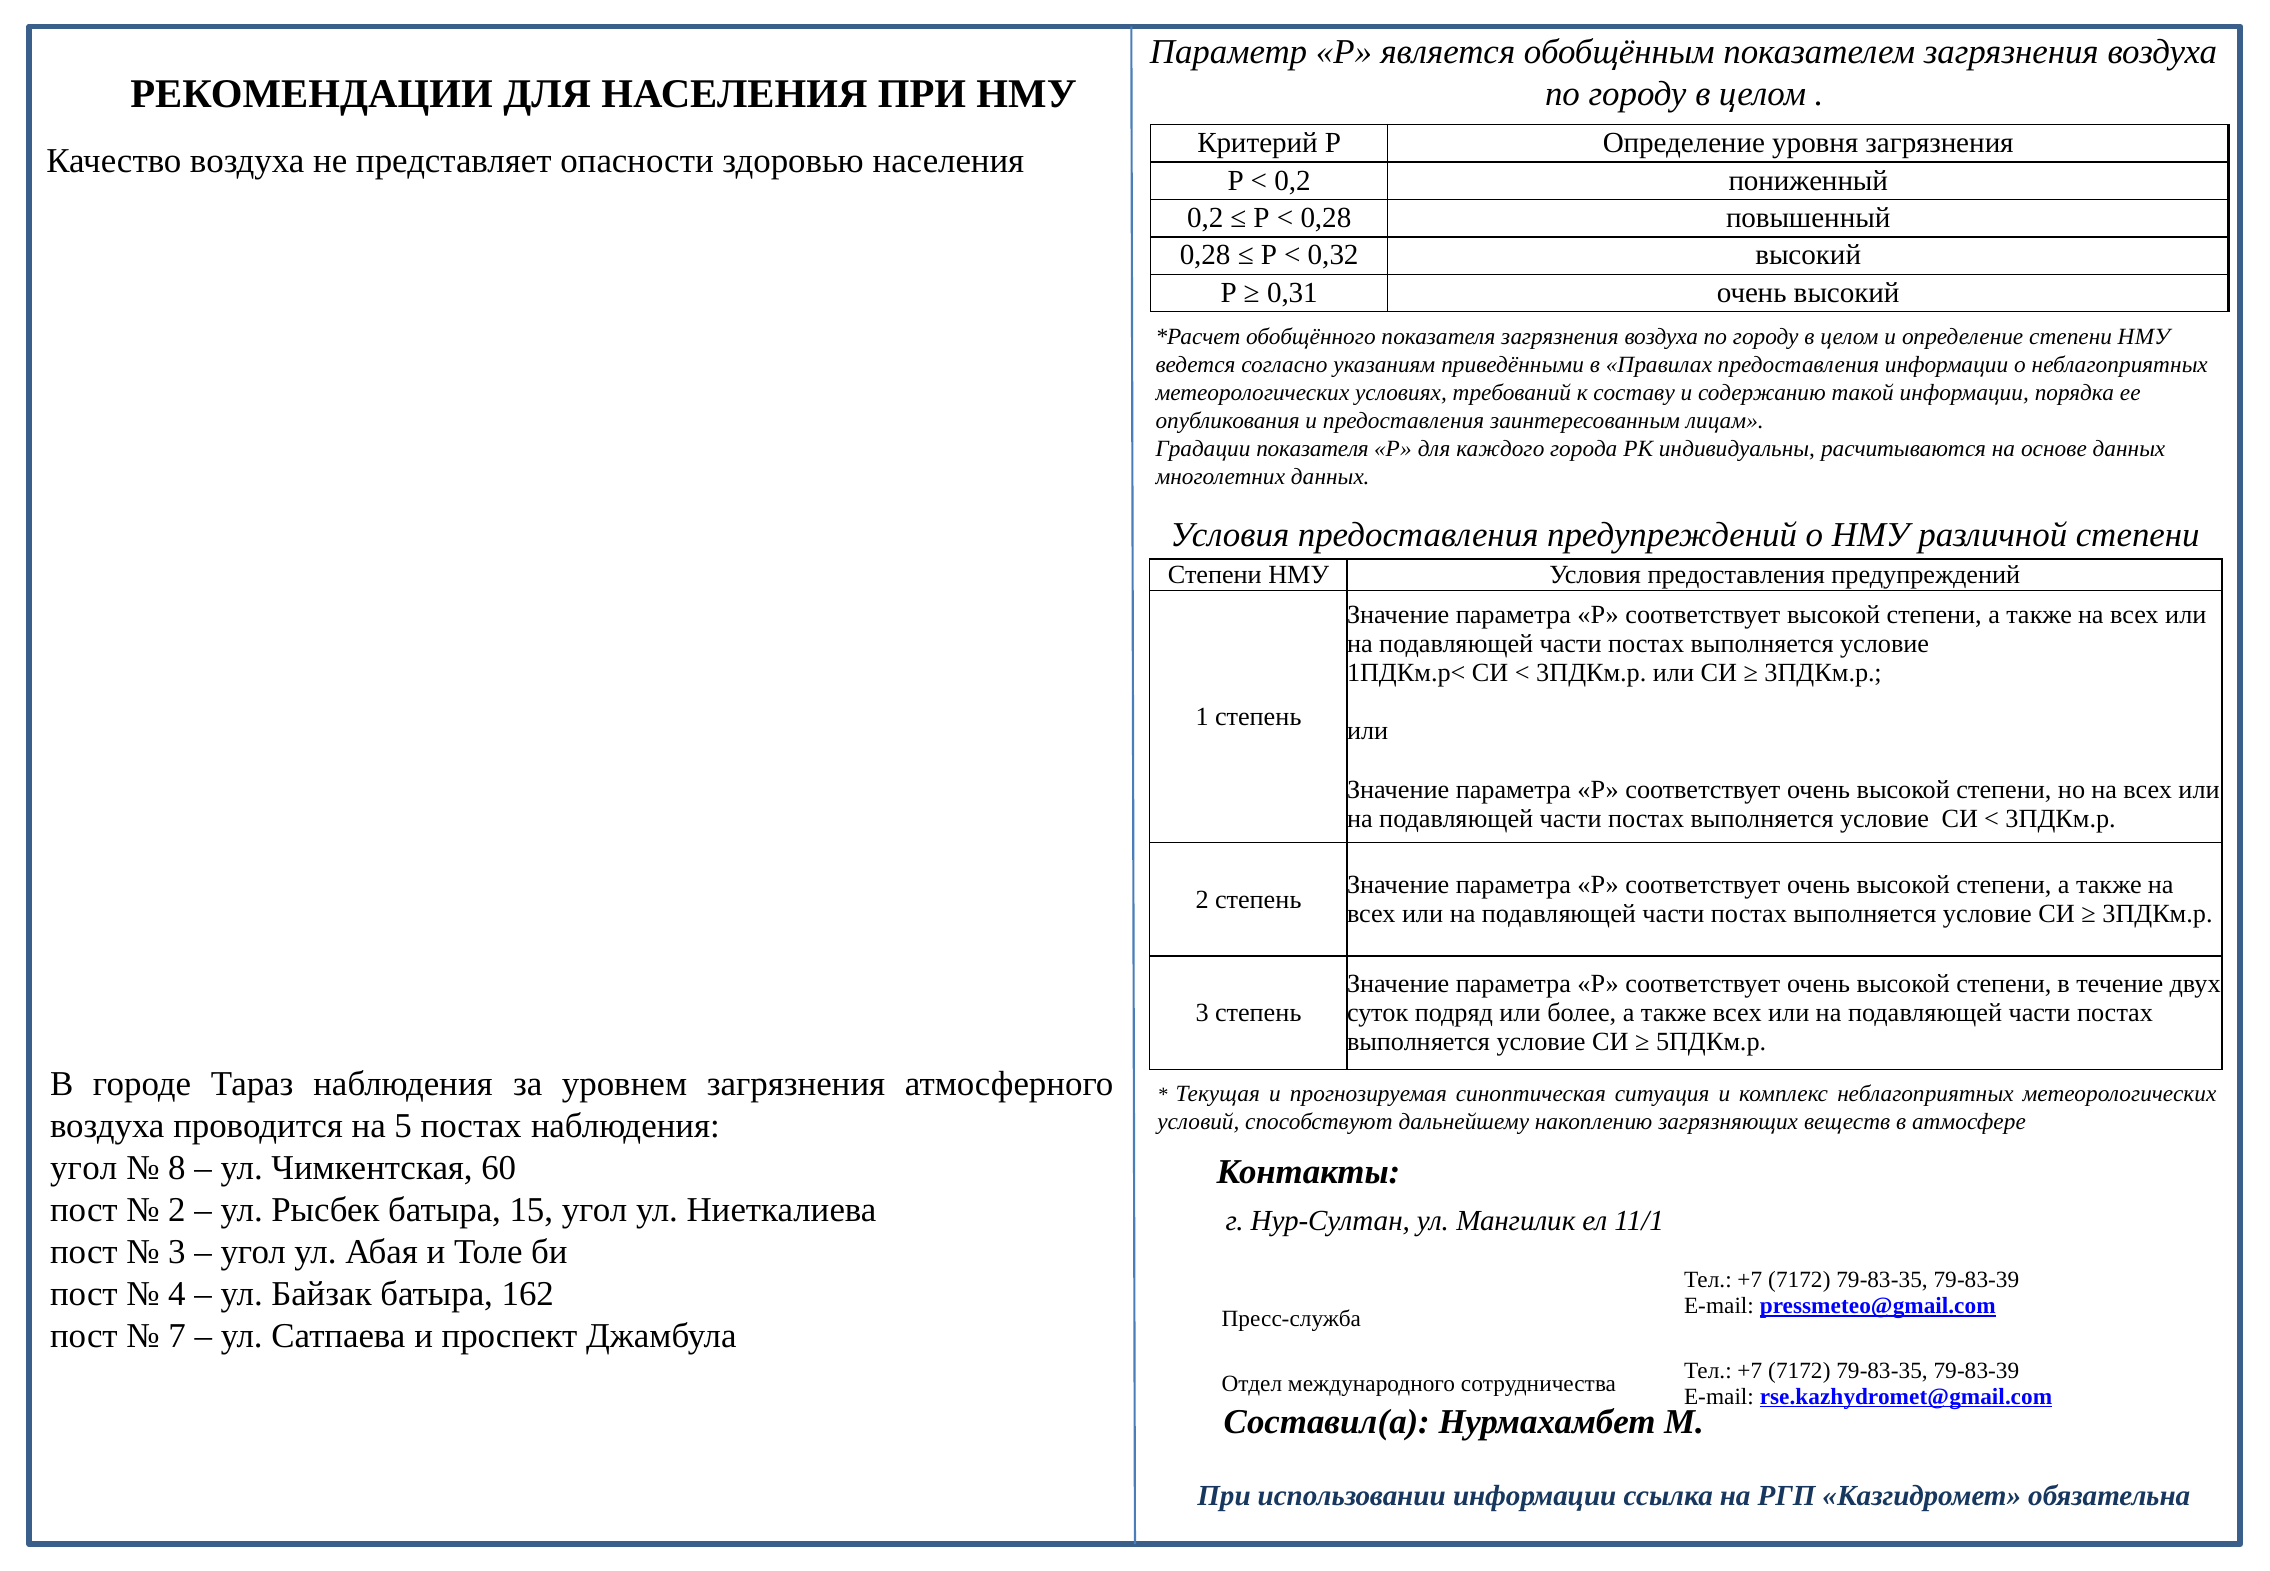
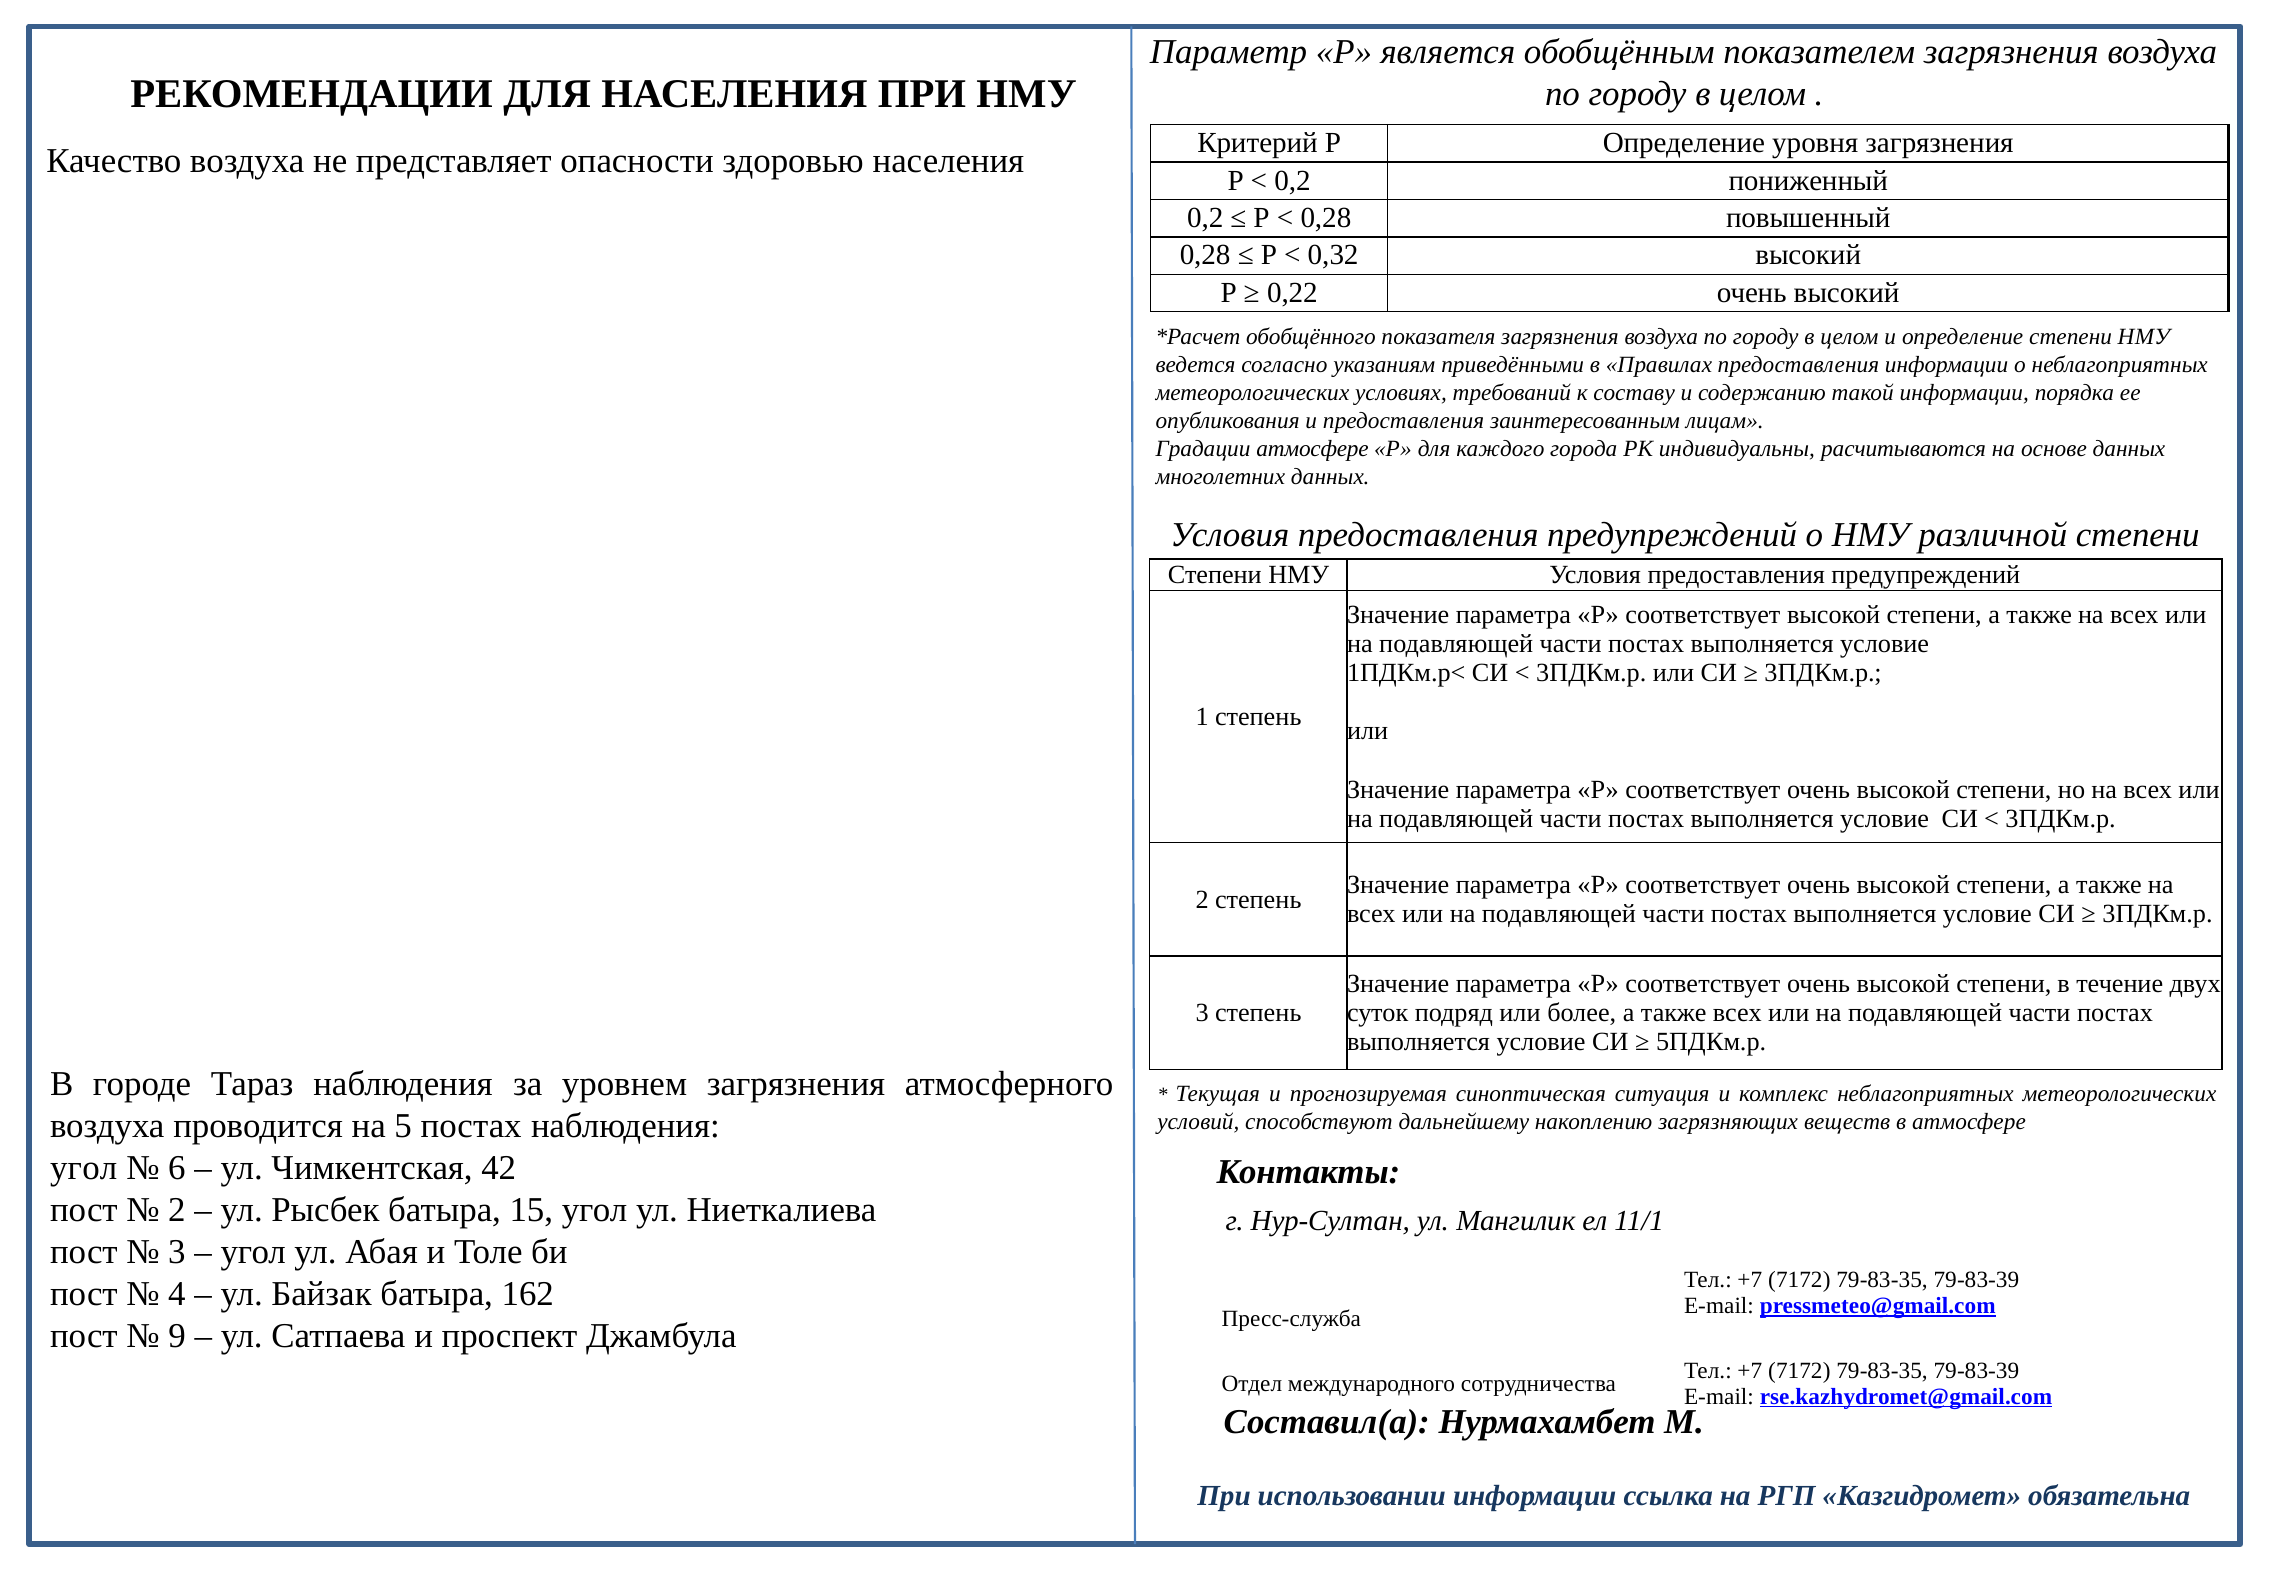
0,31: 0,31 -> 0,22 (1292, 293)
Градации показателя: показателя -> атмосфере (1313, 449)
8: 8 -> 6 (177, 1169)
60: 60 -> 42 (499, 1169)
7: 7 -> 9 (177, 1336)
